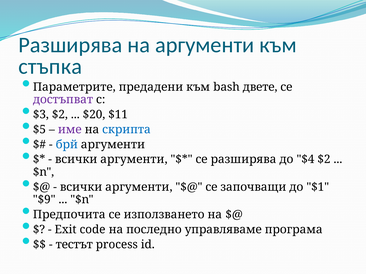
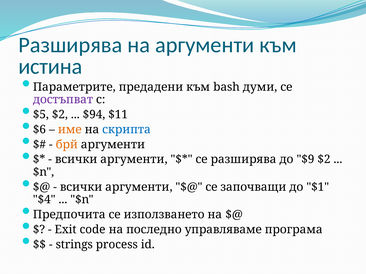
стъпка: стъпка -> истина (50, 67)
двете: двете -> думи (260, 87)
$3: $3 -> $5 (41, 115)
$20: $20 -> $94 (94, 115)
$5: $5 -> $6 (39, 130)
име colour: purple -> orange (70, 130)
брй colour: blue -> orange (67, 145)
$4: $4 -> $9 (305, 160)
$9: $9 -> $4 (44, 200)
тестът: тестът -> strings (74, 245)
